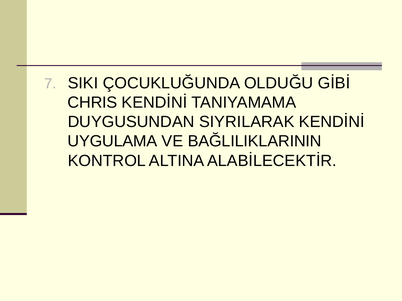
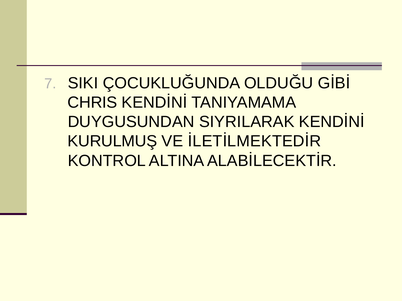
UYGULAMA: UYGULAMA -> KURULMUŞ (112, 142)
BAĞLILIKLARININ: BAĞLILIKLARININ -> İLETİLMEKTEDİR (255, 142)
